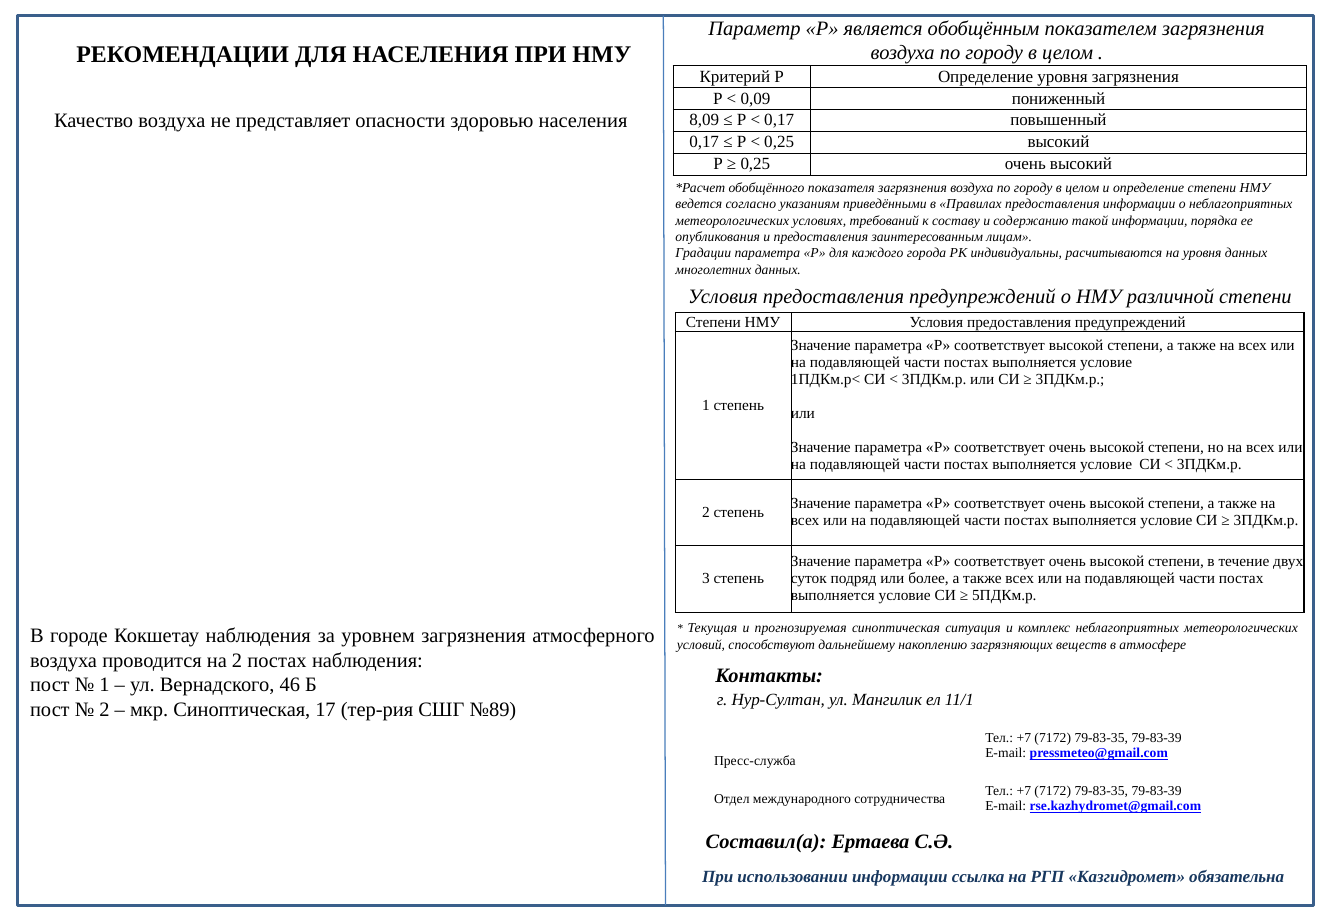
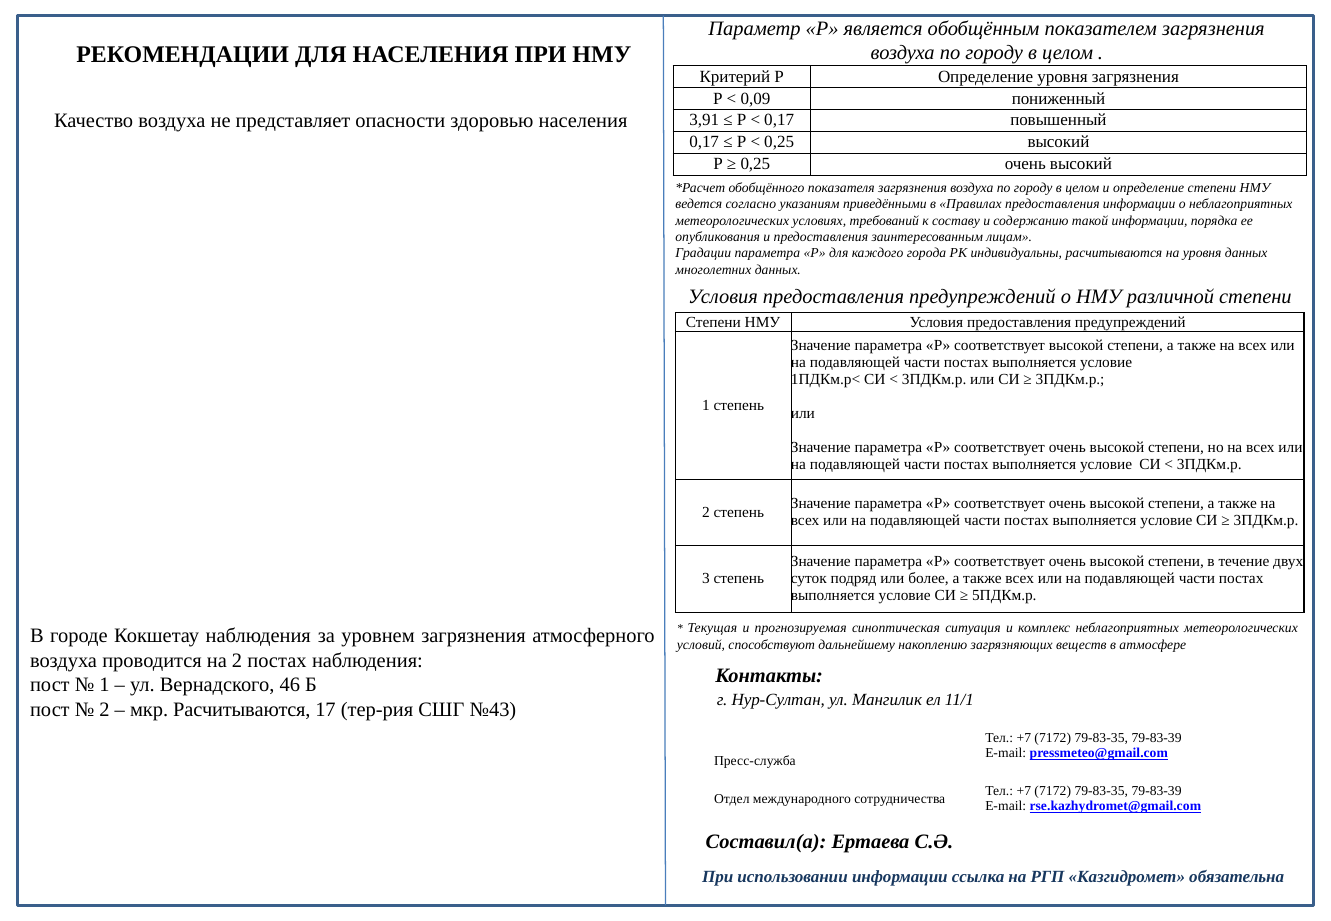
8,09: 8,09 -> 3,91 (704, 120)
мкр Синоптическая: Синоптическая -> Расчитываются (242, 710)
№89: №89 -> №43 (493, 710)
